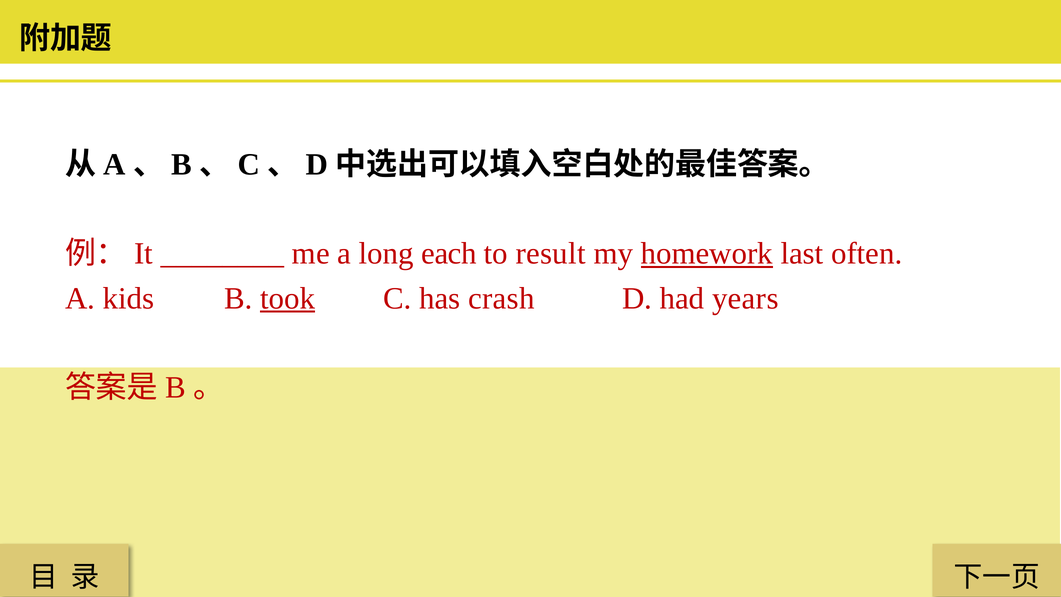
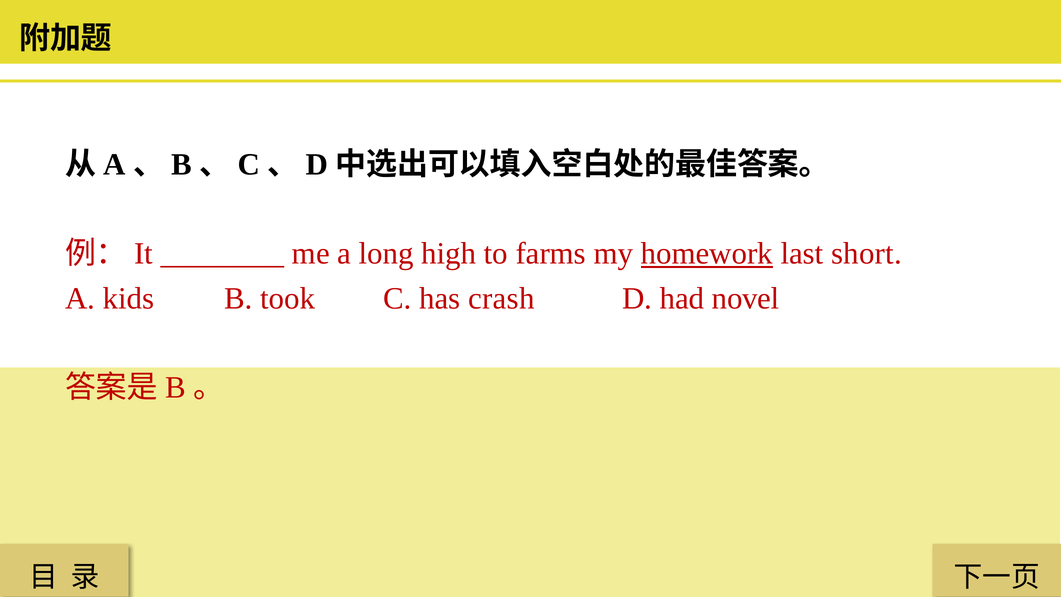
each: each -> high (449, 254)
result: result -> farms (551, 254)
often: often -> short (867, 254)
took underline: present -> none (288, 298)
years: years -> novel (746, 298)
